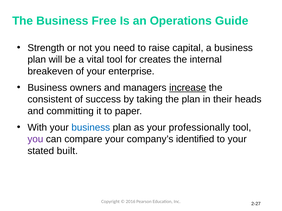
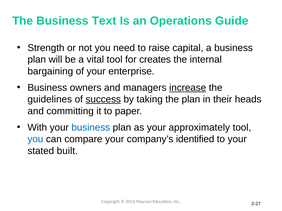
Free: Free -> Text (104, 21)
breakeven: breakeven -> bargaining (50, 71)
consistent: consistent -> guidelines (50, 100)
success underline: none -> present (103, 100)
professionally: professionally -> approximately (199, 128)
you colour: purple -> blue (35, 139)
